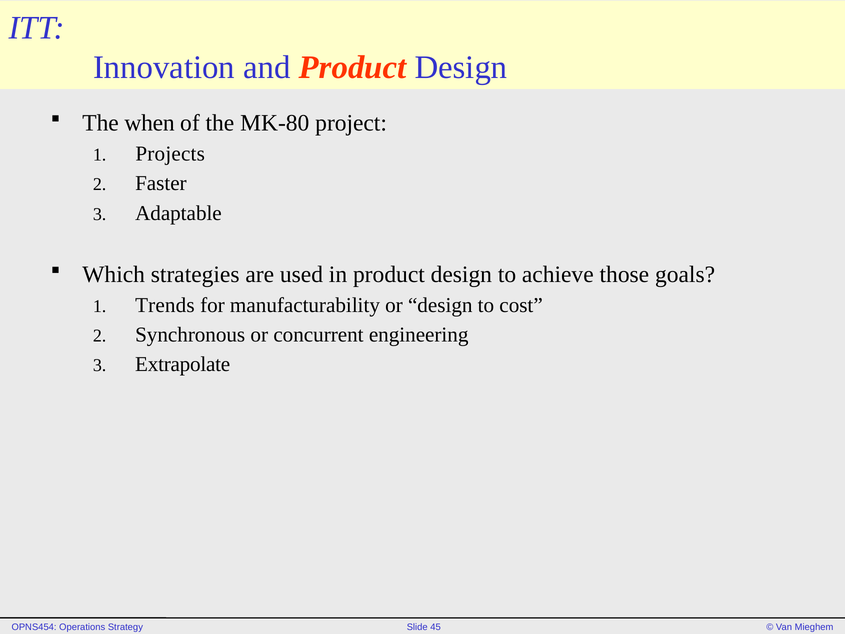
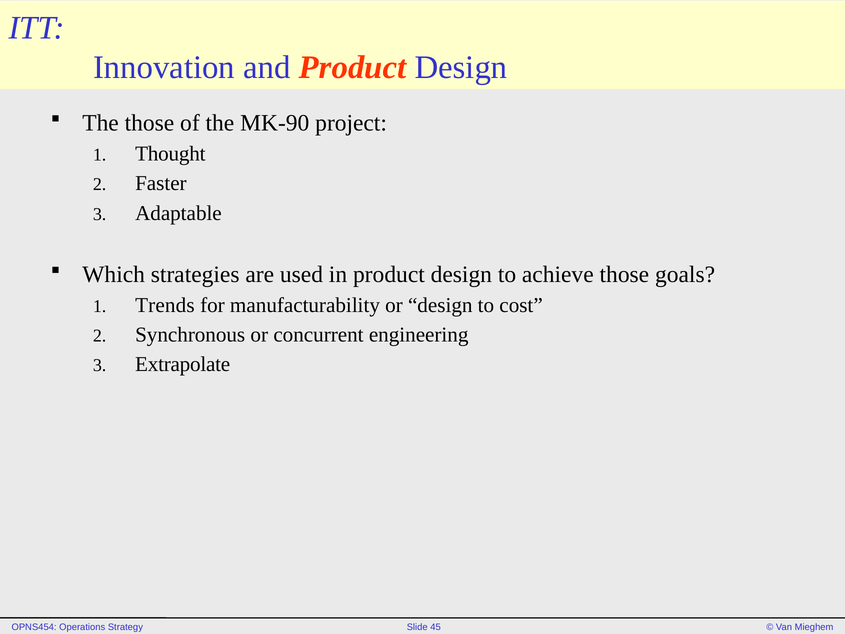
The when: when -> those (149, 123)
MK-80: MK-80 -> MK-90 (275, 123)
Projects: Projects -> Thought (170, 154)
